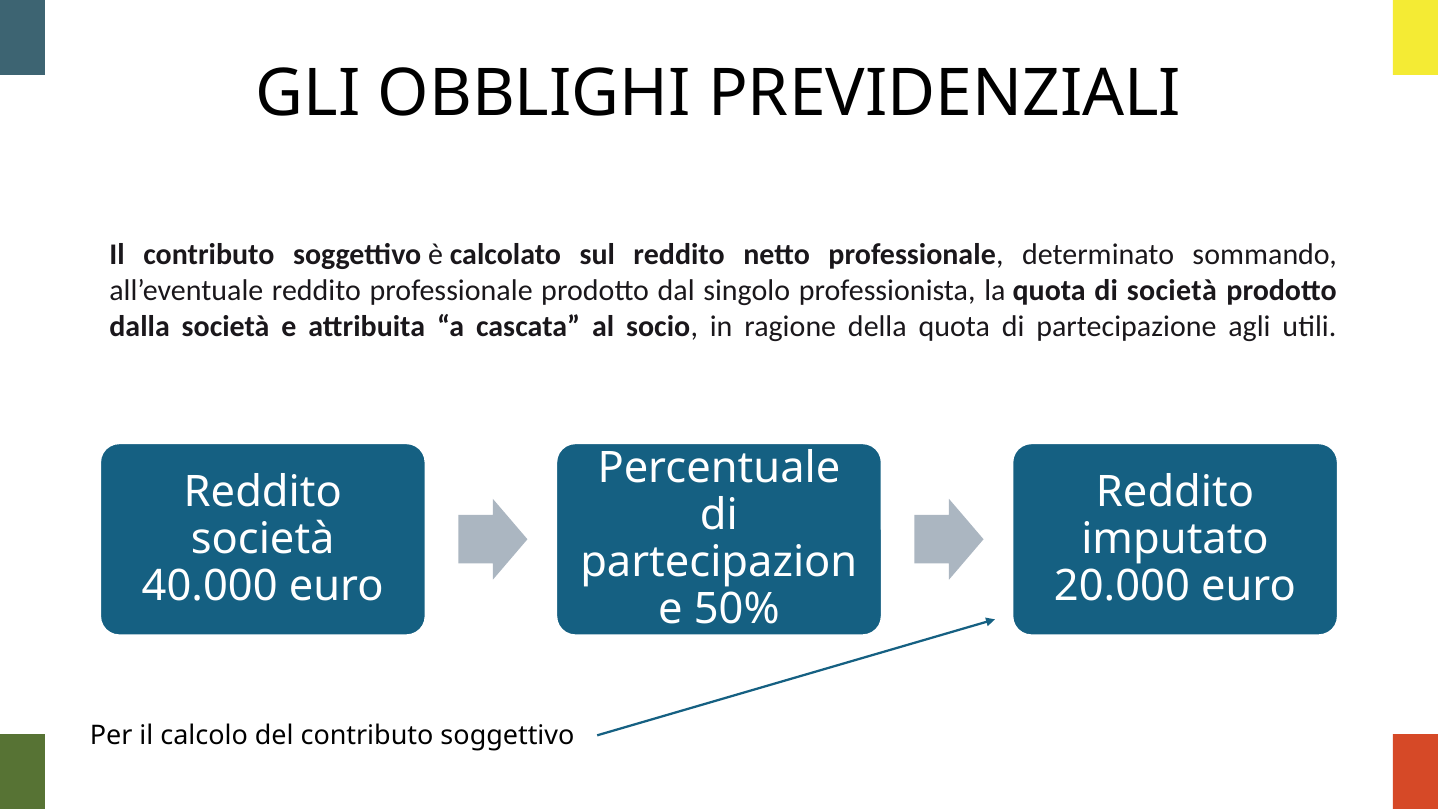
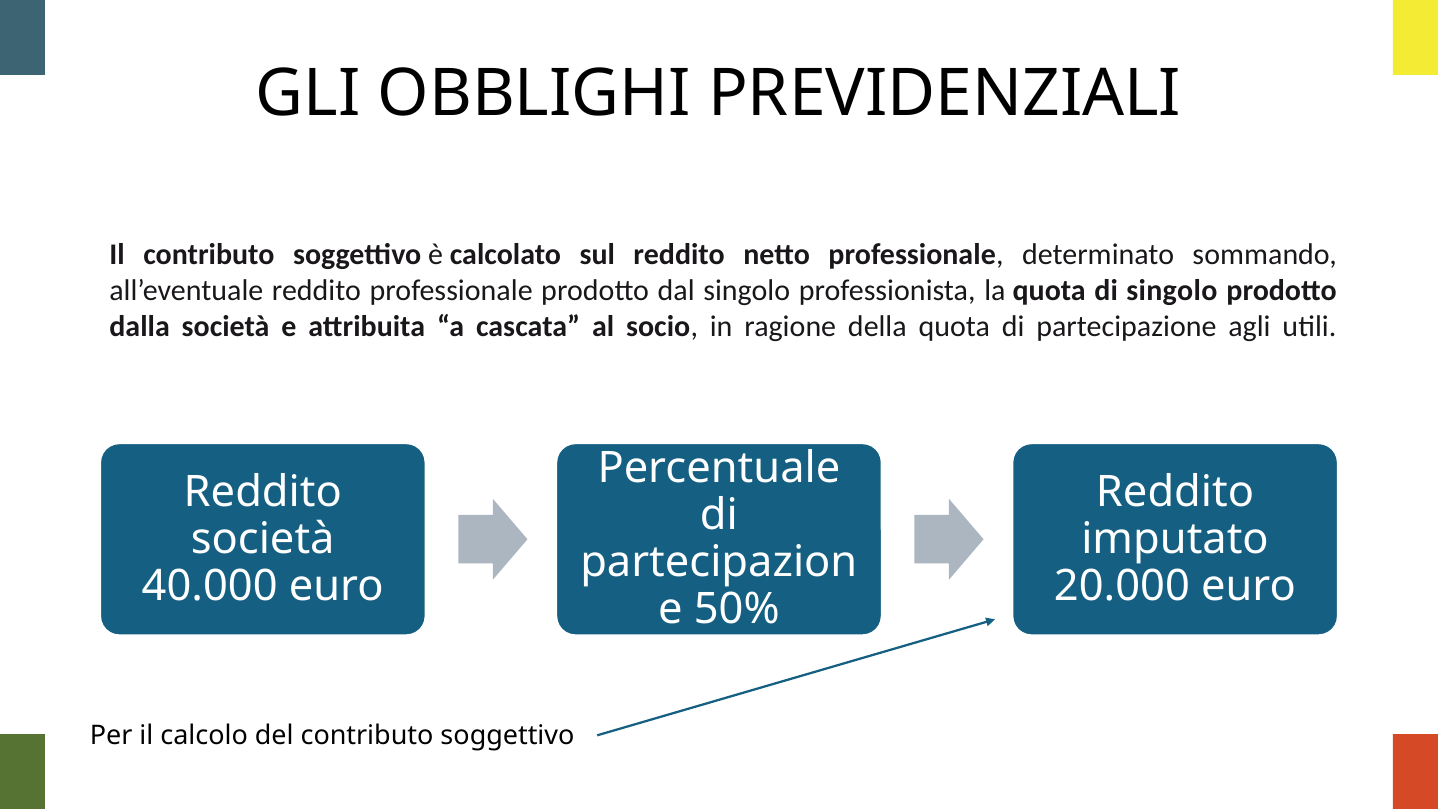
di società: società -> singolo (1172, 290)
